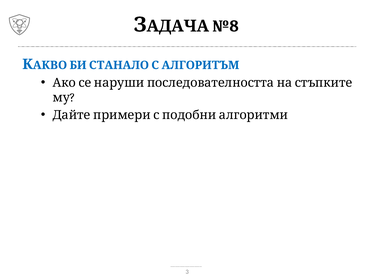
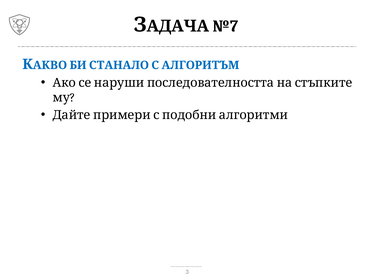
№8: №8 -> №7 (225, 26)
